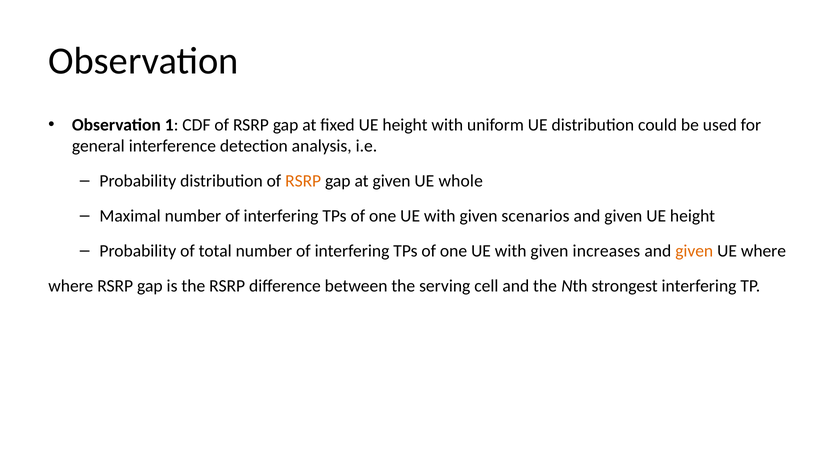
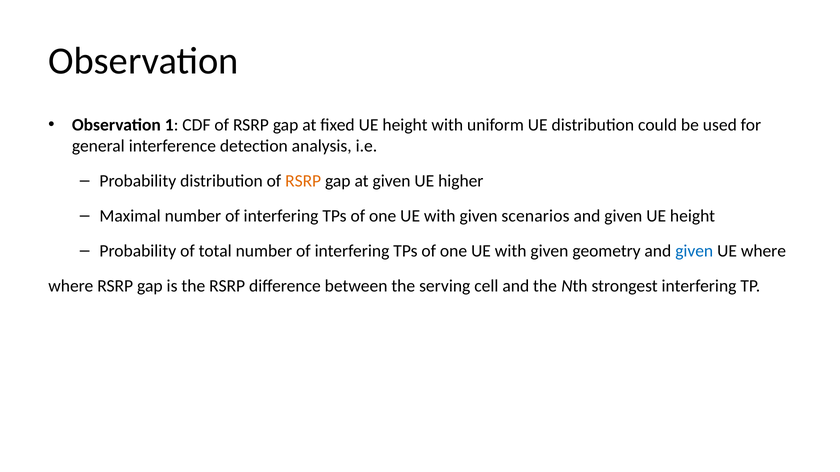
whole: whole -> higher (461, 181)
increases: increases -> geometry (607, 251)
given colour: orange -> blue (694, 251)
